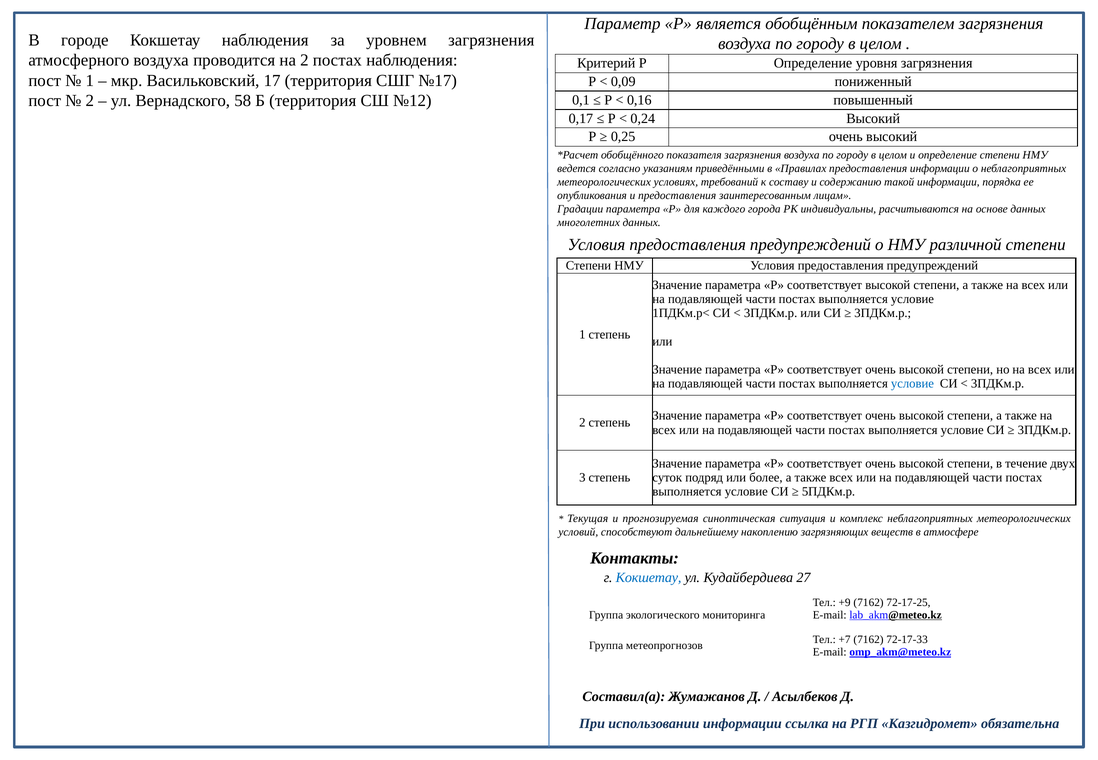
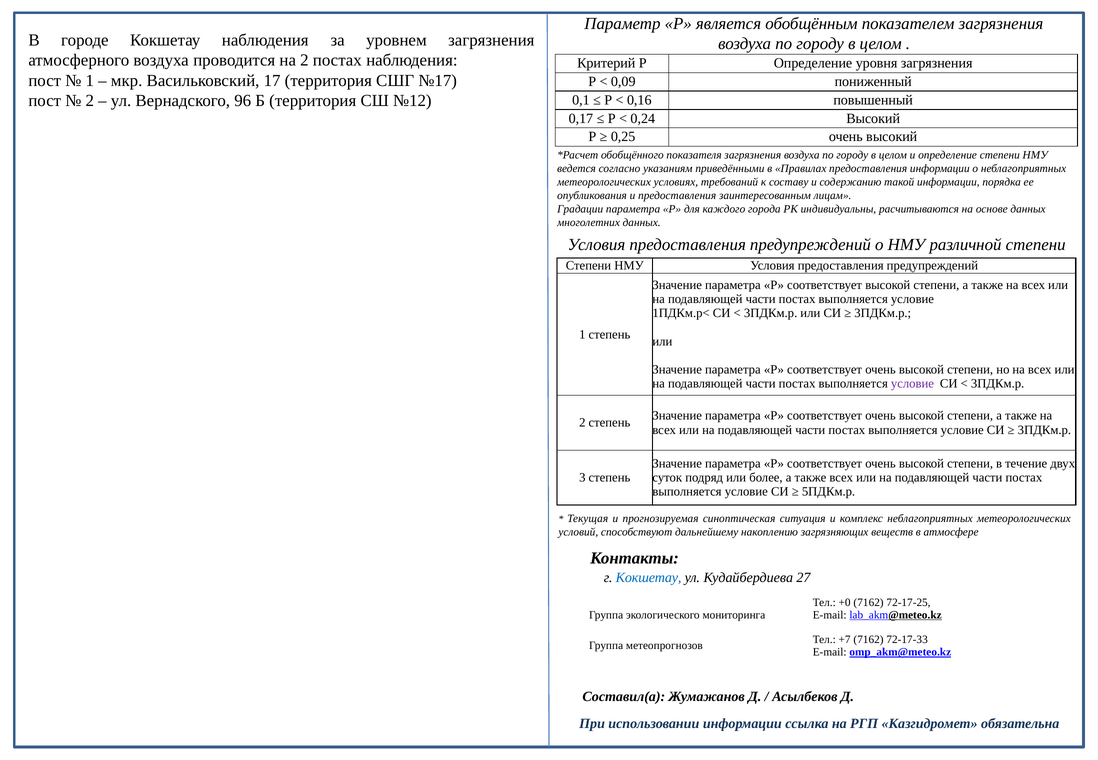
58: 58 -> 96 (243, 101)
условие colour: blue -> purple (912, 384)
+9: +9 -> +0 (845, 602)
